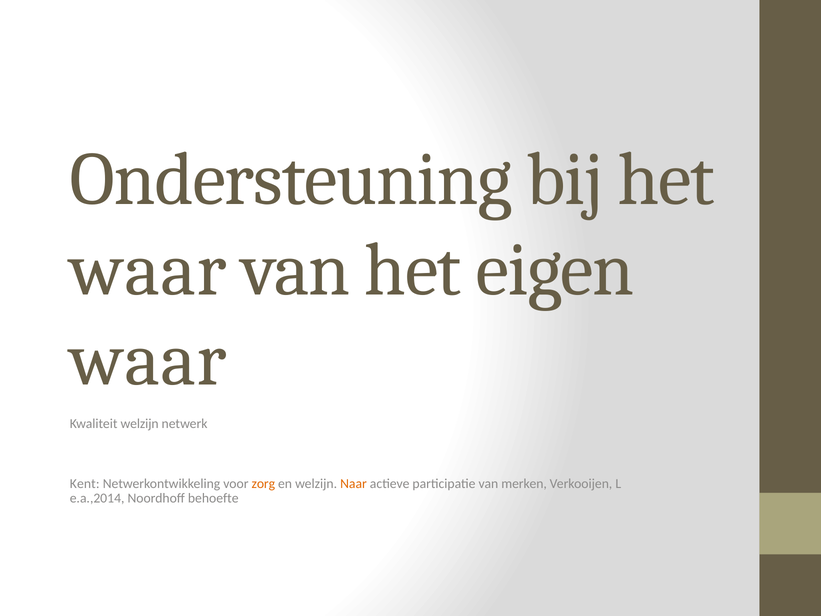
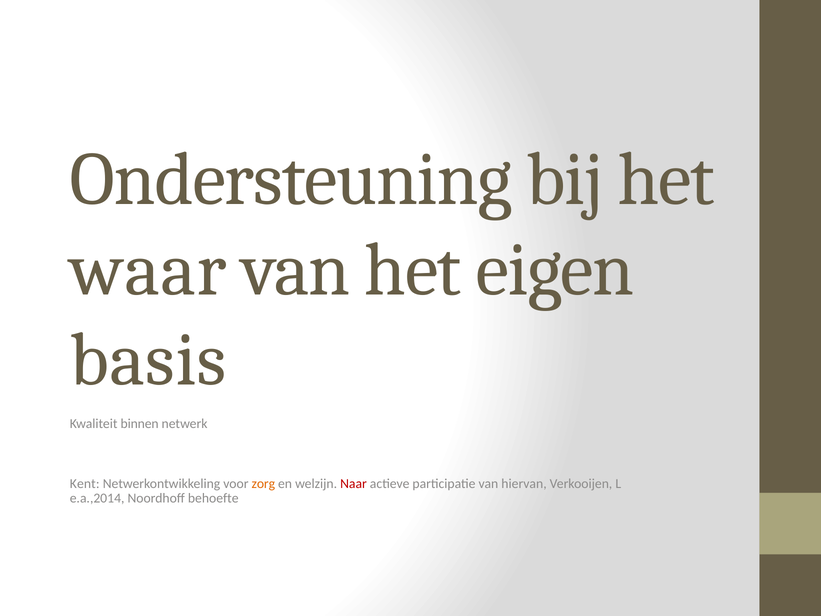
waar: waar -> basis (148, 360)
Kwaliteit welzijn: welzijn -> binnen (140, 424)
Naar colour: orange -> red (354, 483)
merken: merken -> hiervan (524, 483)
